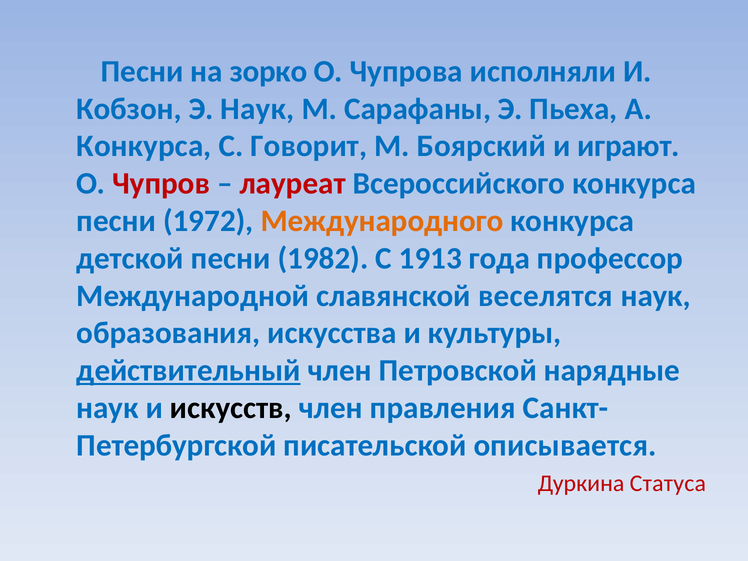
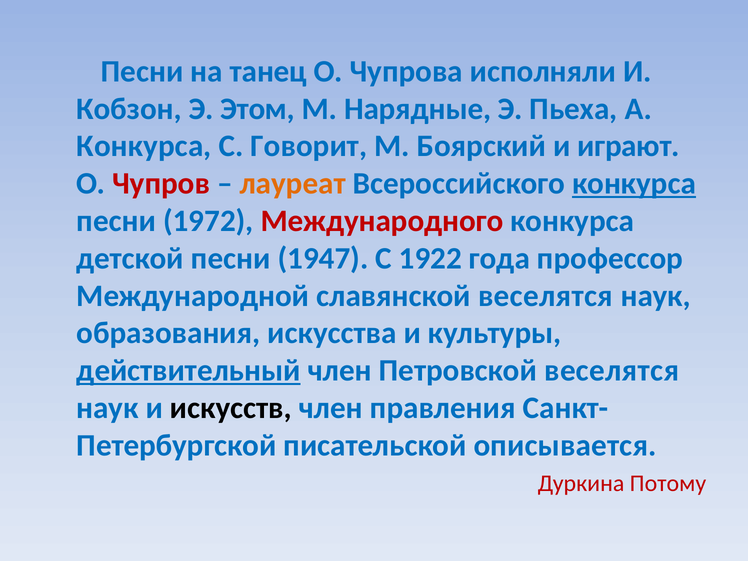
зорко: зорко -> танец (268, 71)
Э Наук: Наук -> Этом (258, 109)
Сарафаны: Сарафаны -> Нарядные (418, 109)
лауреат colour: red -> orange (293, 184)
конкурса underline: none -> present (634, 184)
Международного colour: orange -> red (382, 221)
1982: 1982 -> 1947 (323, 258)
1913: 1913 -> 1922 (430, 258)
Петровской нарядные: нарядные -> веселятся (612, 371)
Статуса: Статуса -> Потому (668, 483)
